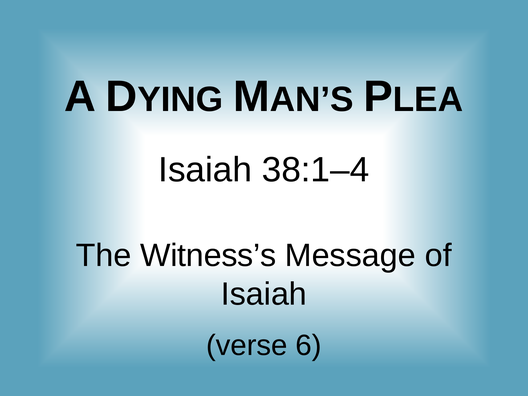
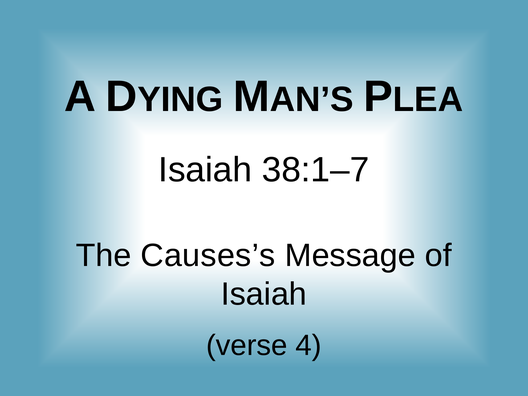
38:1–4: 38:1–4 -> 38:1–7 (316, 170)
Witness’s: Witness’s -> Causes’s (208, 255)
6: 6 -> 4 (309, 346)
